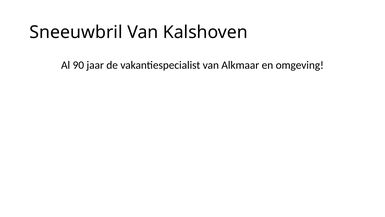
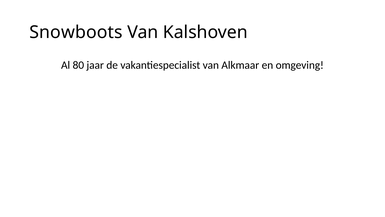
Sneeuwbril: Sneeuwbril -> Snowboots (76, 32)
90: 90 -> 80 (78, 65)
